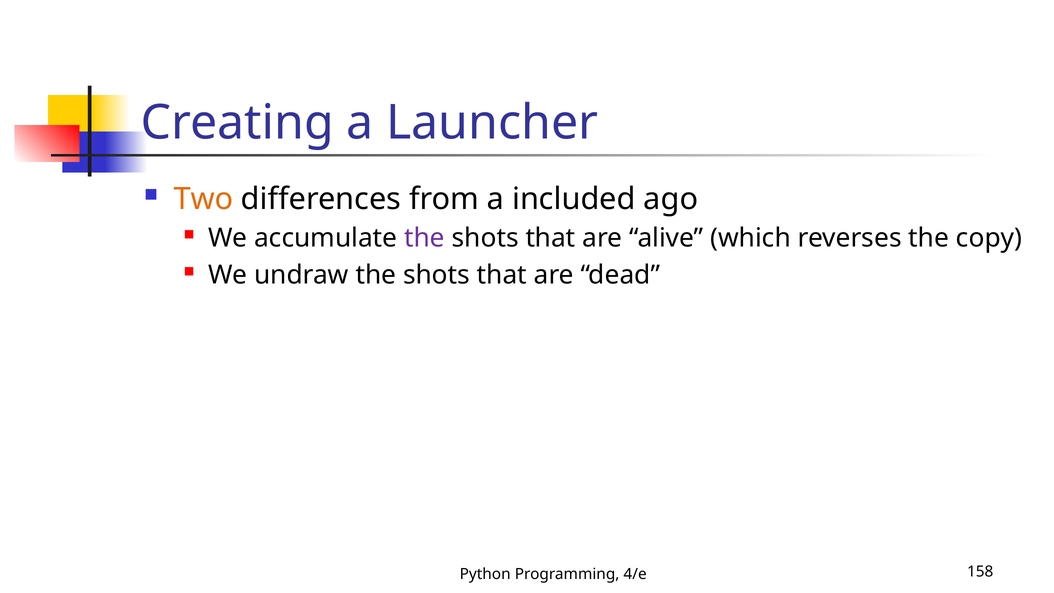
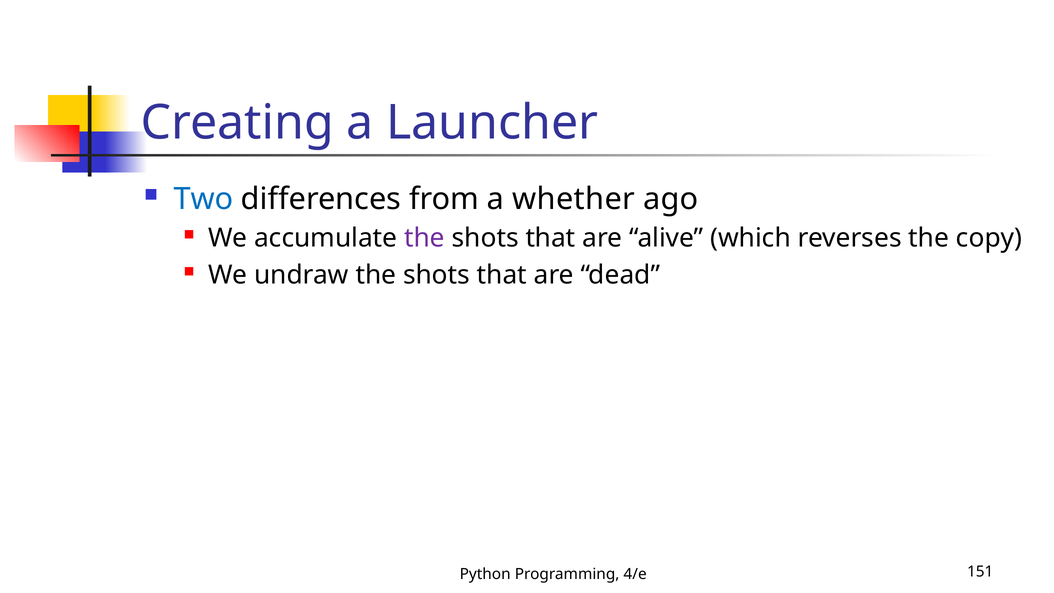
Two colour: orange -> blue (204, 199)
included: included -> whether (574, 199)
158: 158 -> 151 (980, 572)
